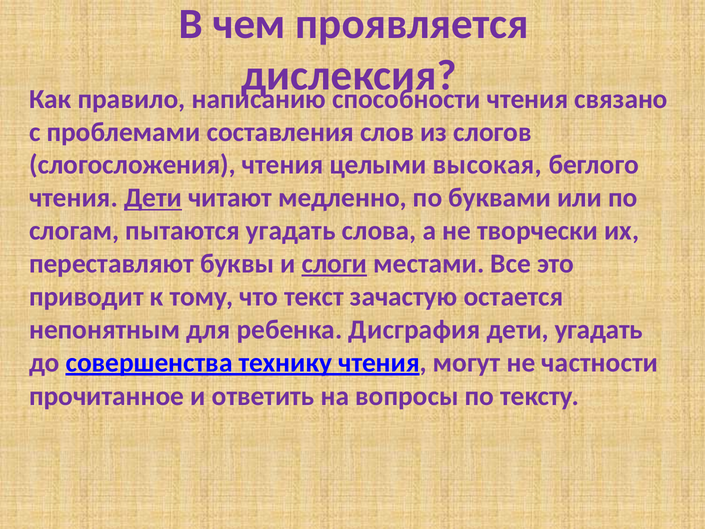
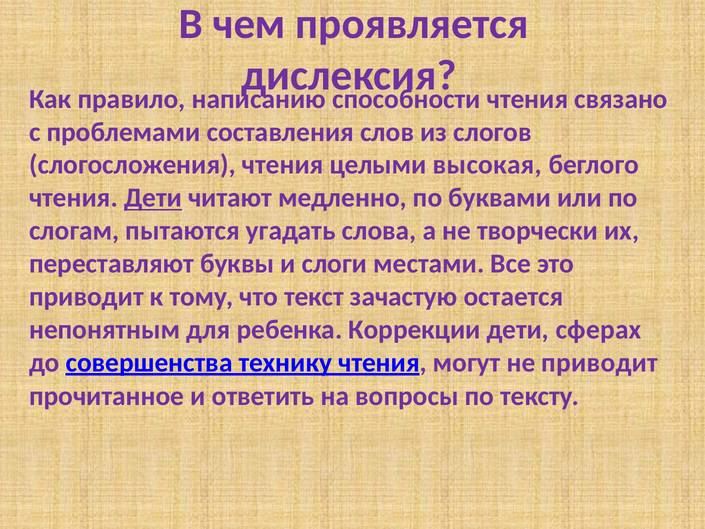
слоги underline: present -> none (334, 264)
Дисграфия: Дисграфия -> Коррекции (415, 329)
дети угадать: угадать -> сферах (599, 329)
не частности: частности -> приводит (600, 362)
